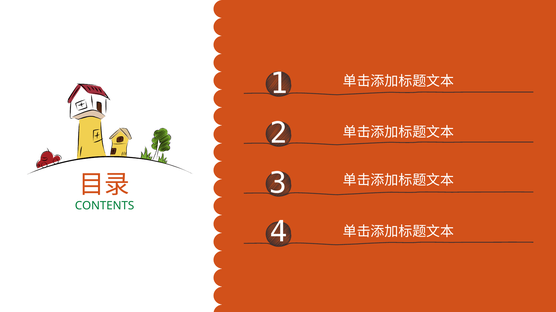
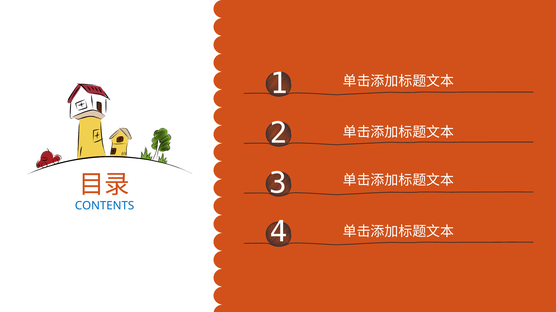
CONTENTS colour: green -> blue (105, 206)
